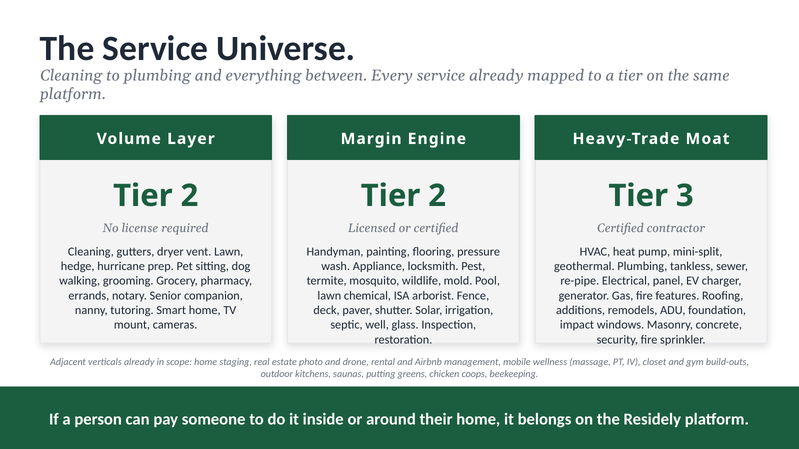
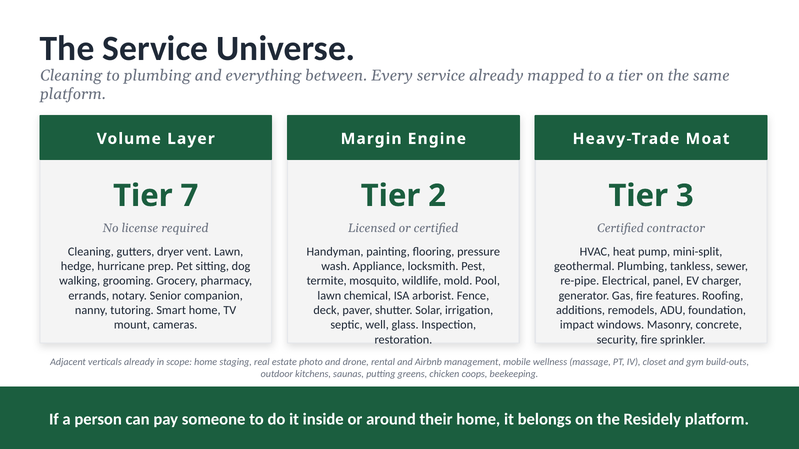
2: 2 -> 7 (189, 196)
